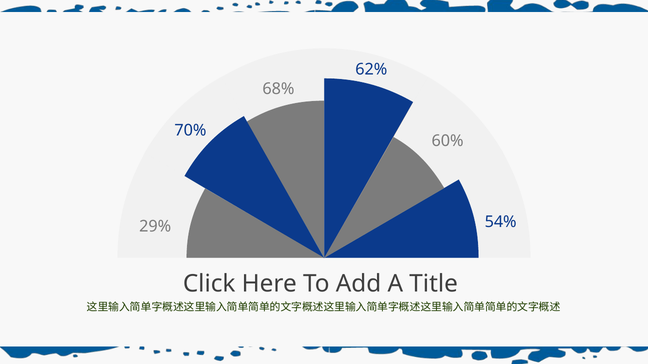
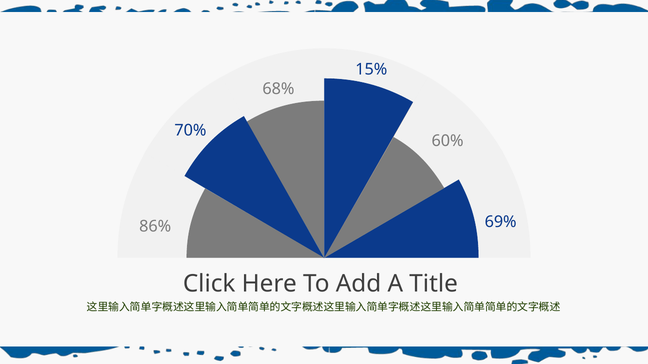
62%: 62% -> 15% (371, 70)
54%: 54% -> 69% (501, 222)
29%: 29% -> 86% (155, 227)
